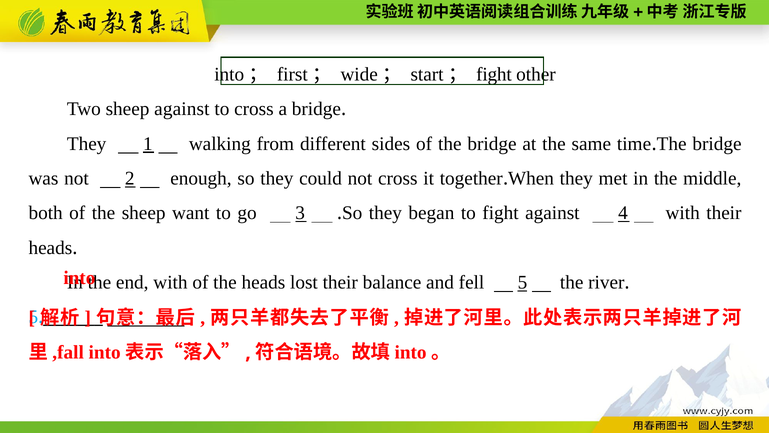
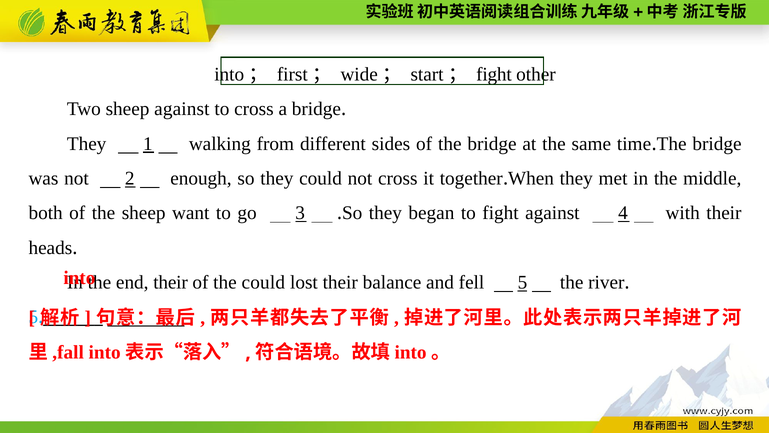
end with: with -> their (171, 282)
the heads: heads -> could (263, 282)
